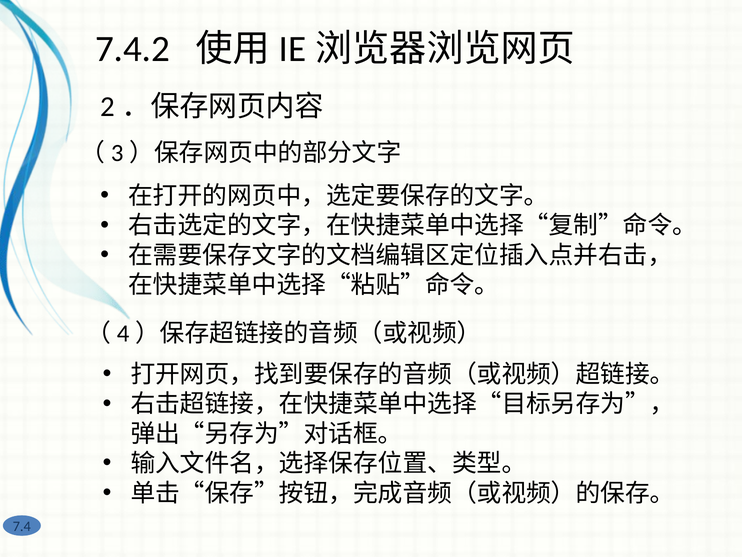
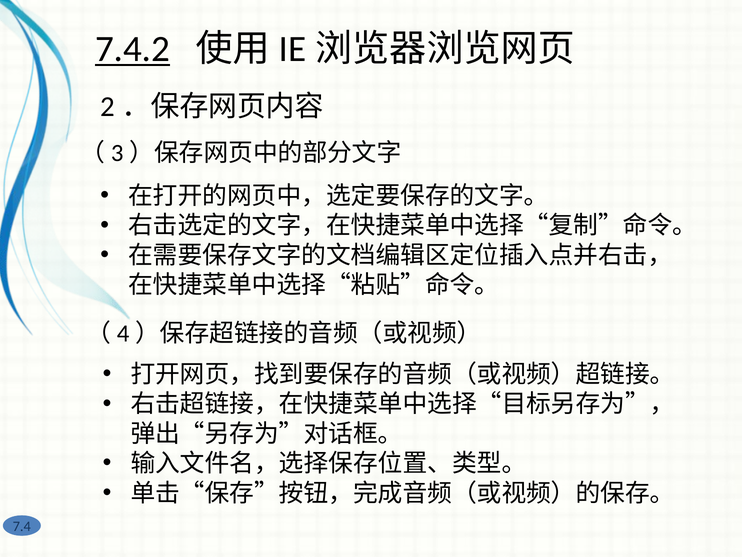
7.4.2 underline: none -> present (133, 49)
